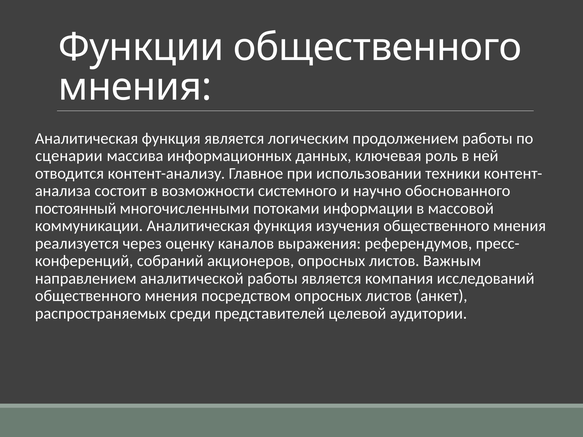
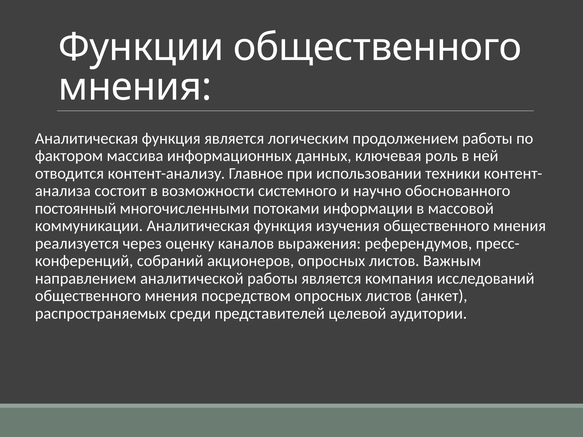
сценарии: сценарии -> фактором (69, 156)
